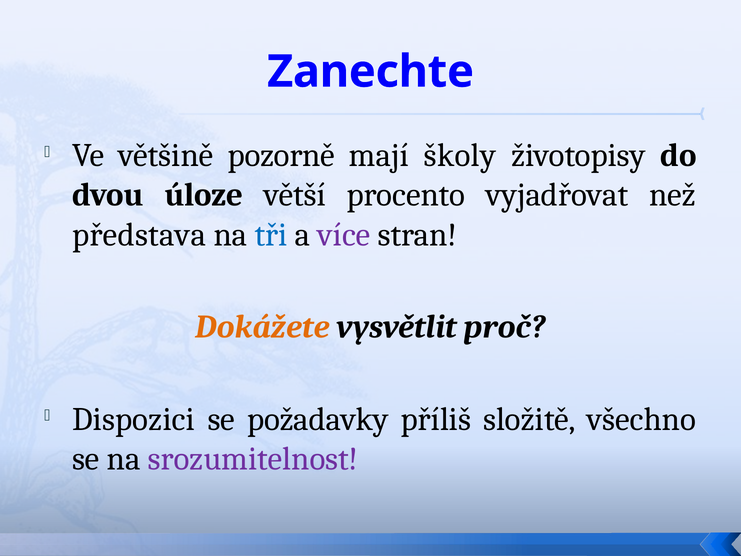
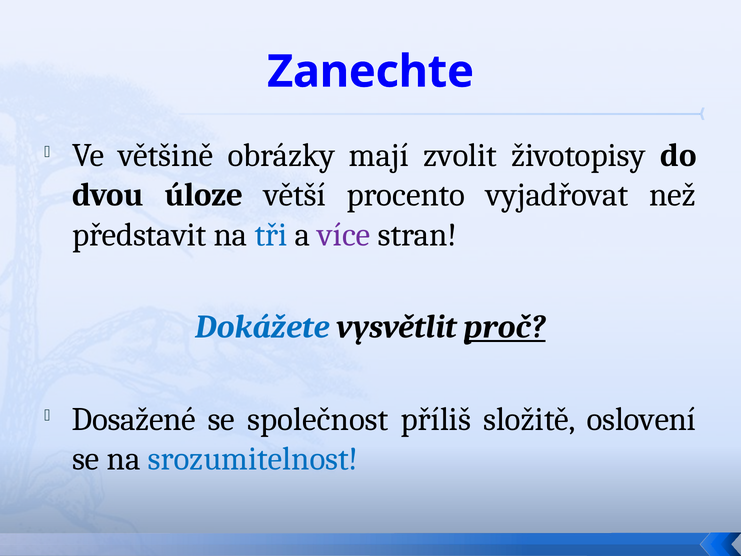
pozorně: pozorně -> obrázky (281, 155)
školy: školy -> zvolit (460, 155)
představa: představa -> představit (139, 235)
Dokážete colour: orange -> blue (262, 327)
proč underline: none -> present (505, 327)
Dispozici: Dispozici -> Dosažené (134, 419)
požadavky: požadavky -> společnost (318, 419)
všechno: všechno -> oslovení (641, 419)
srozumitelnost colour: purple -> blue (253, 459)
